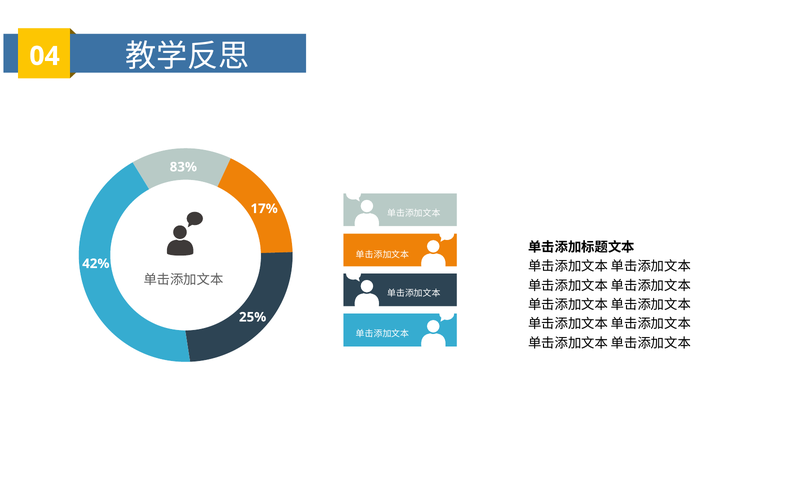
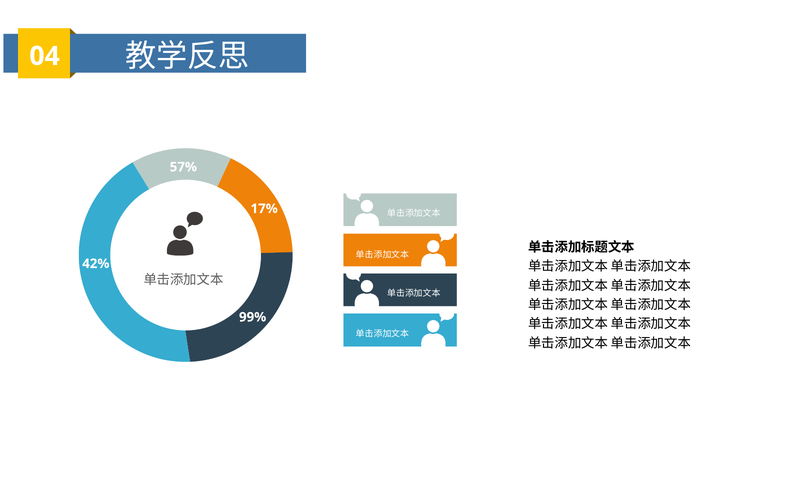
83%: 83% -> 57% (183, 167)
25%: 25% -> 99% (253, 317)
